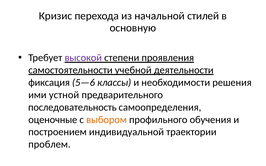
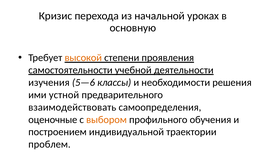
стилей: стилей -> уроках (203, 16)
высокой colour: purple -> orange (83, 58)
фиксация: фиксация -> изучения (49, 83)
последовательность: последовательность -> взаимодействовать (72, 107)
